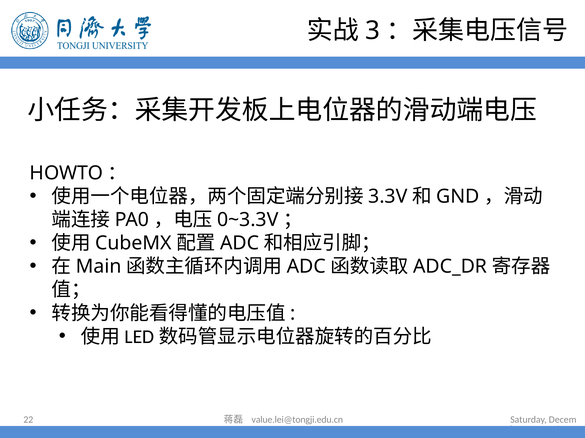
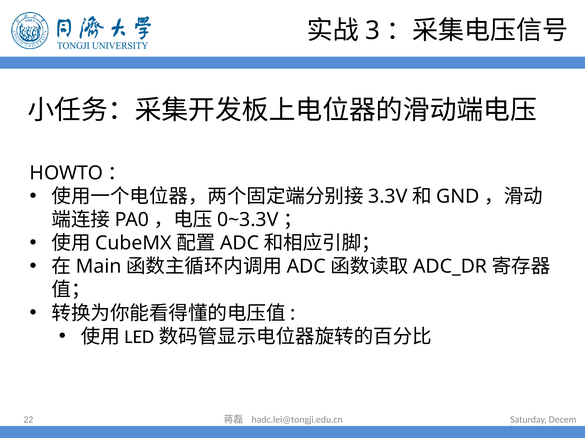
value.lei@tongji.edu.cn: value.lei@tongji.edu.cn -> hadc.lei@tongji.edu.cn (297, 420)
